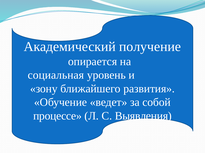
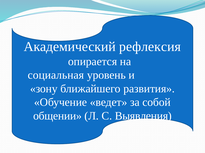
получение: получение -> рефлексия (150, 47)
процессе: процессе -> общении (57, 116)
